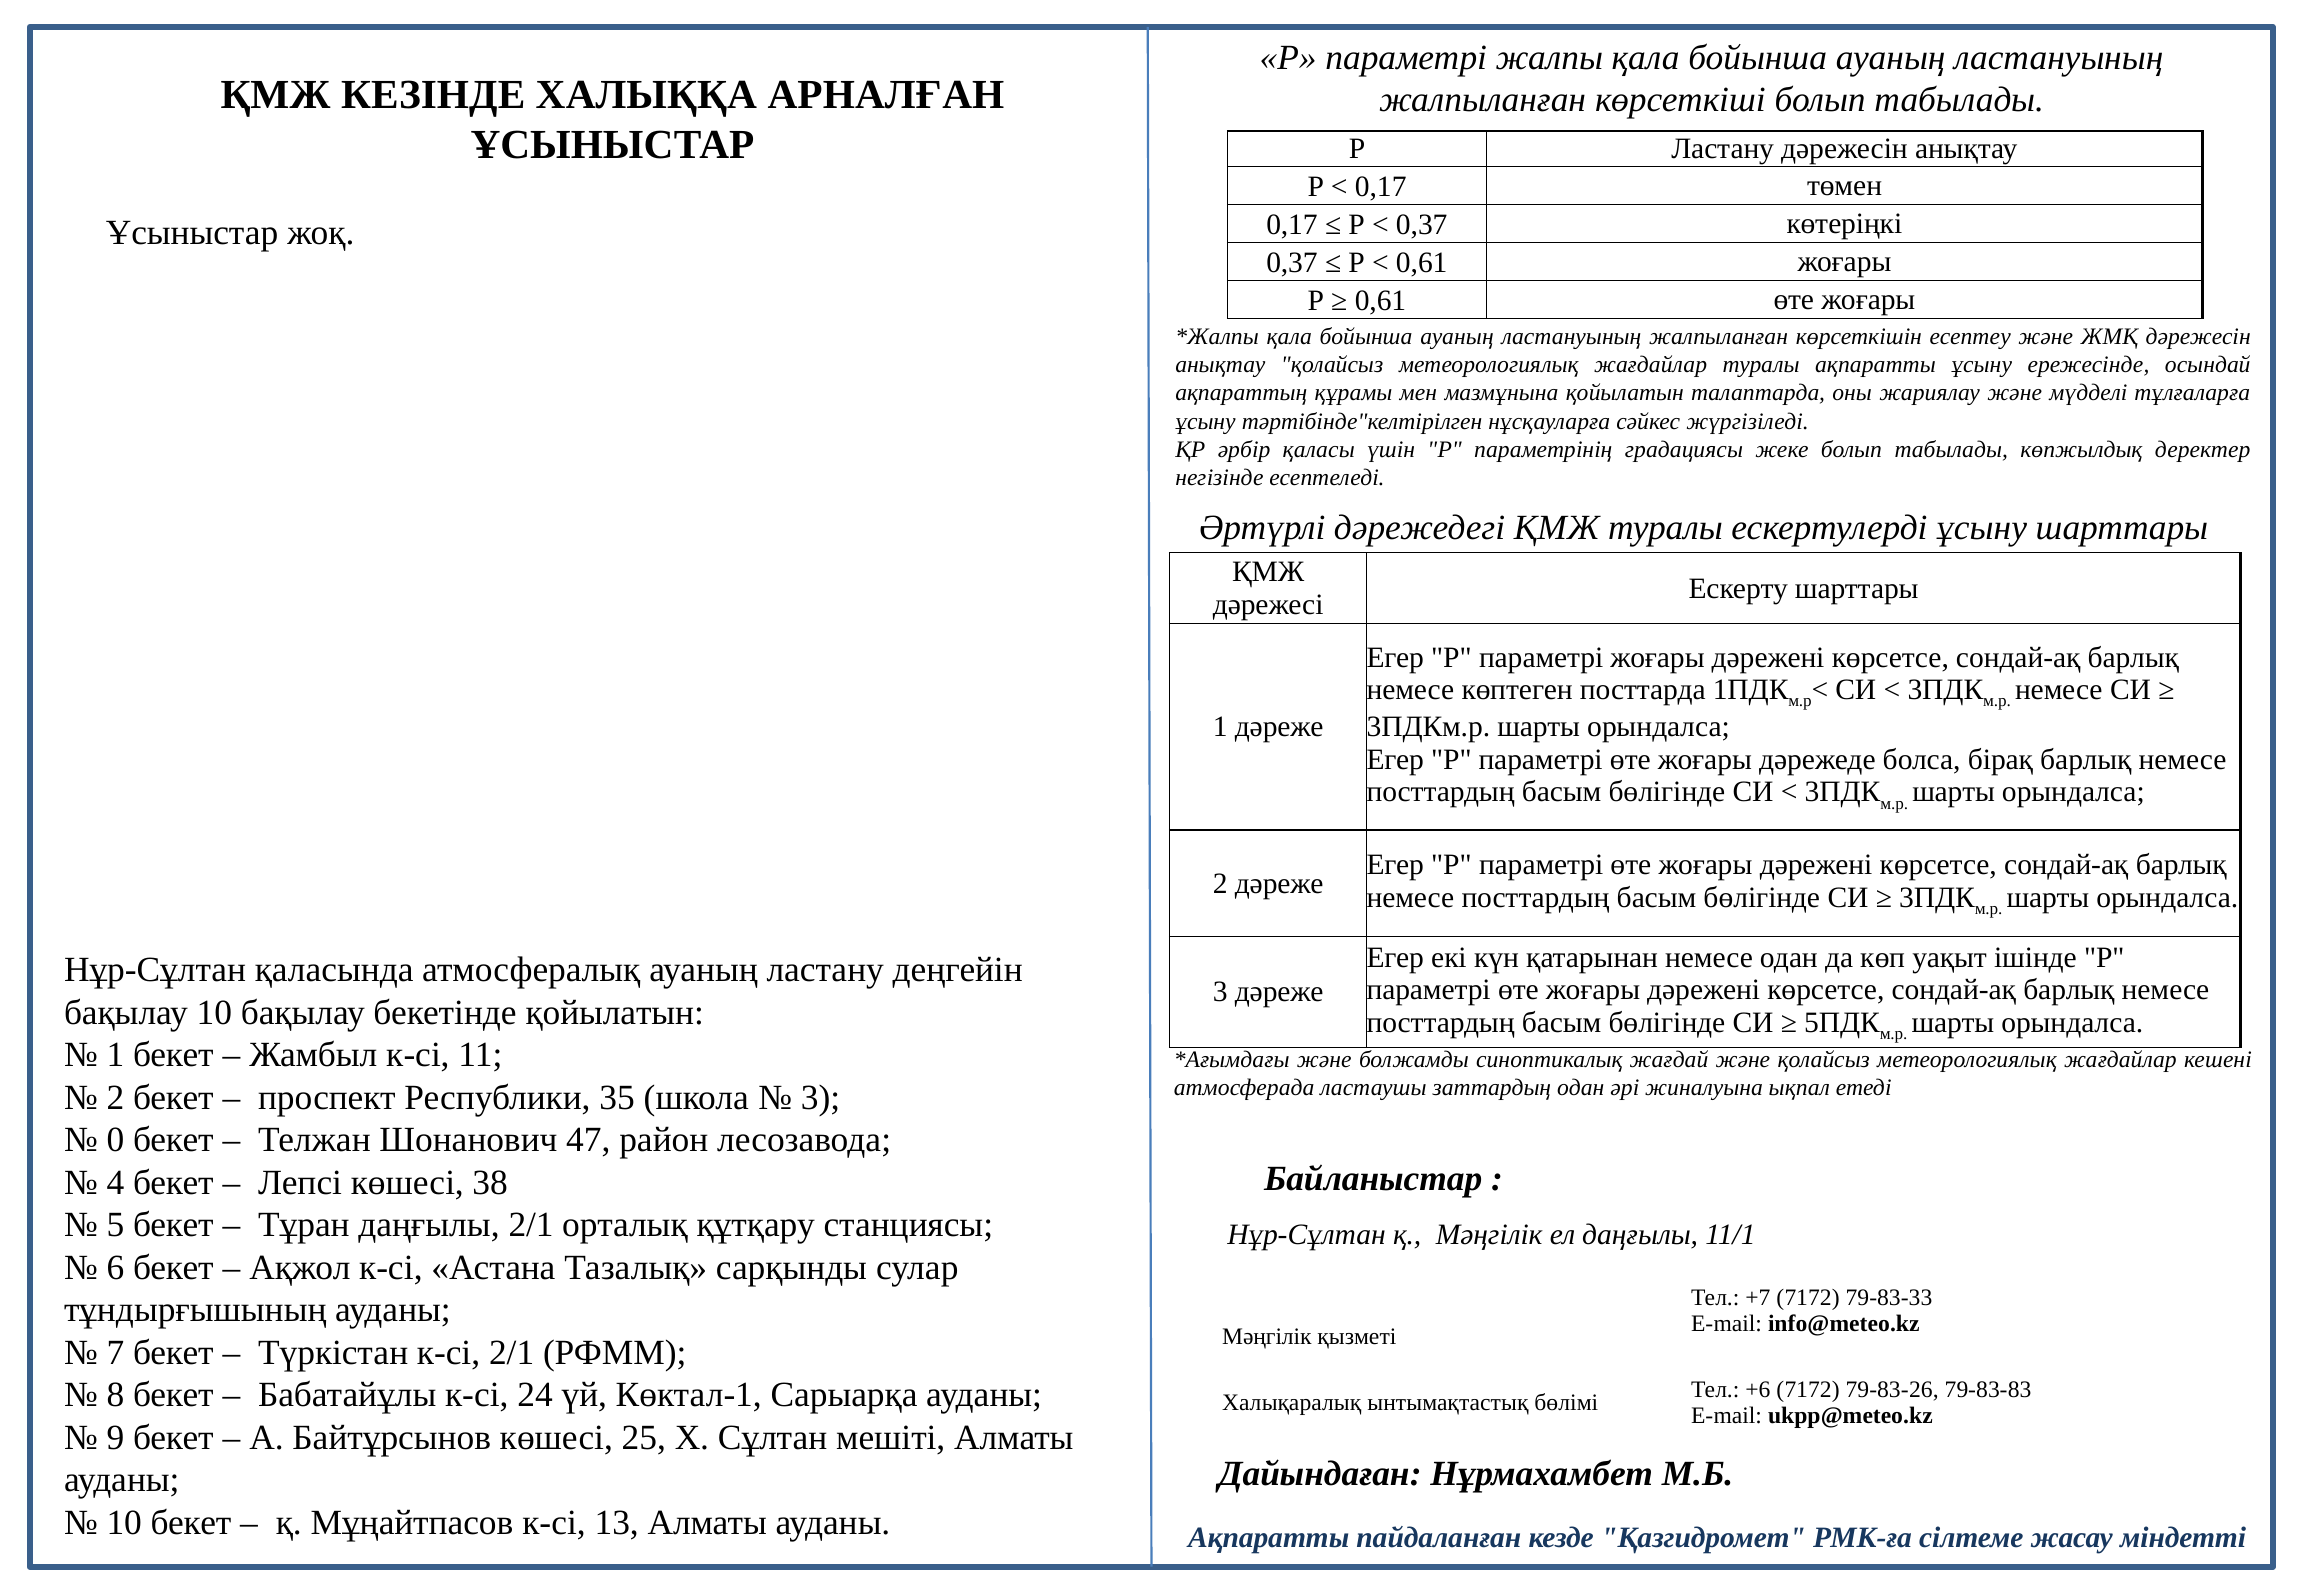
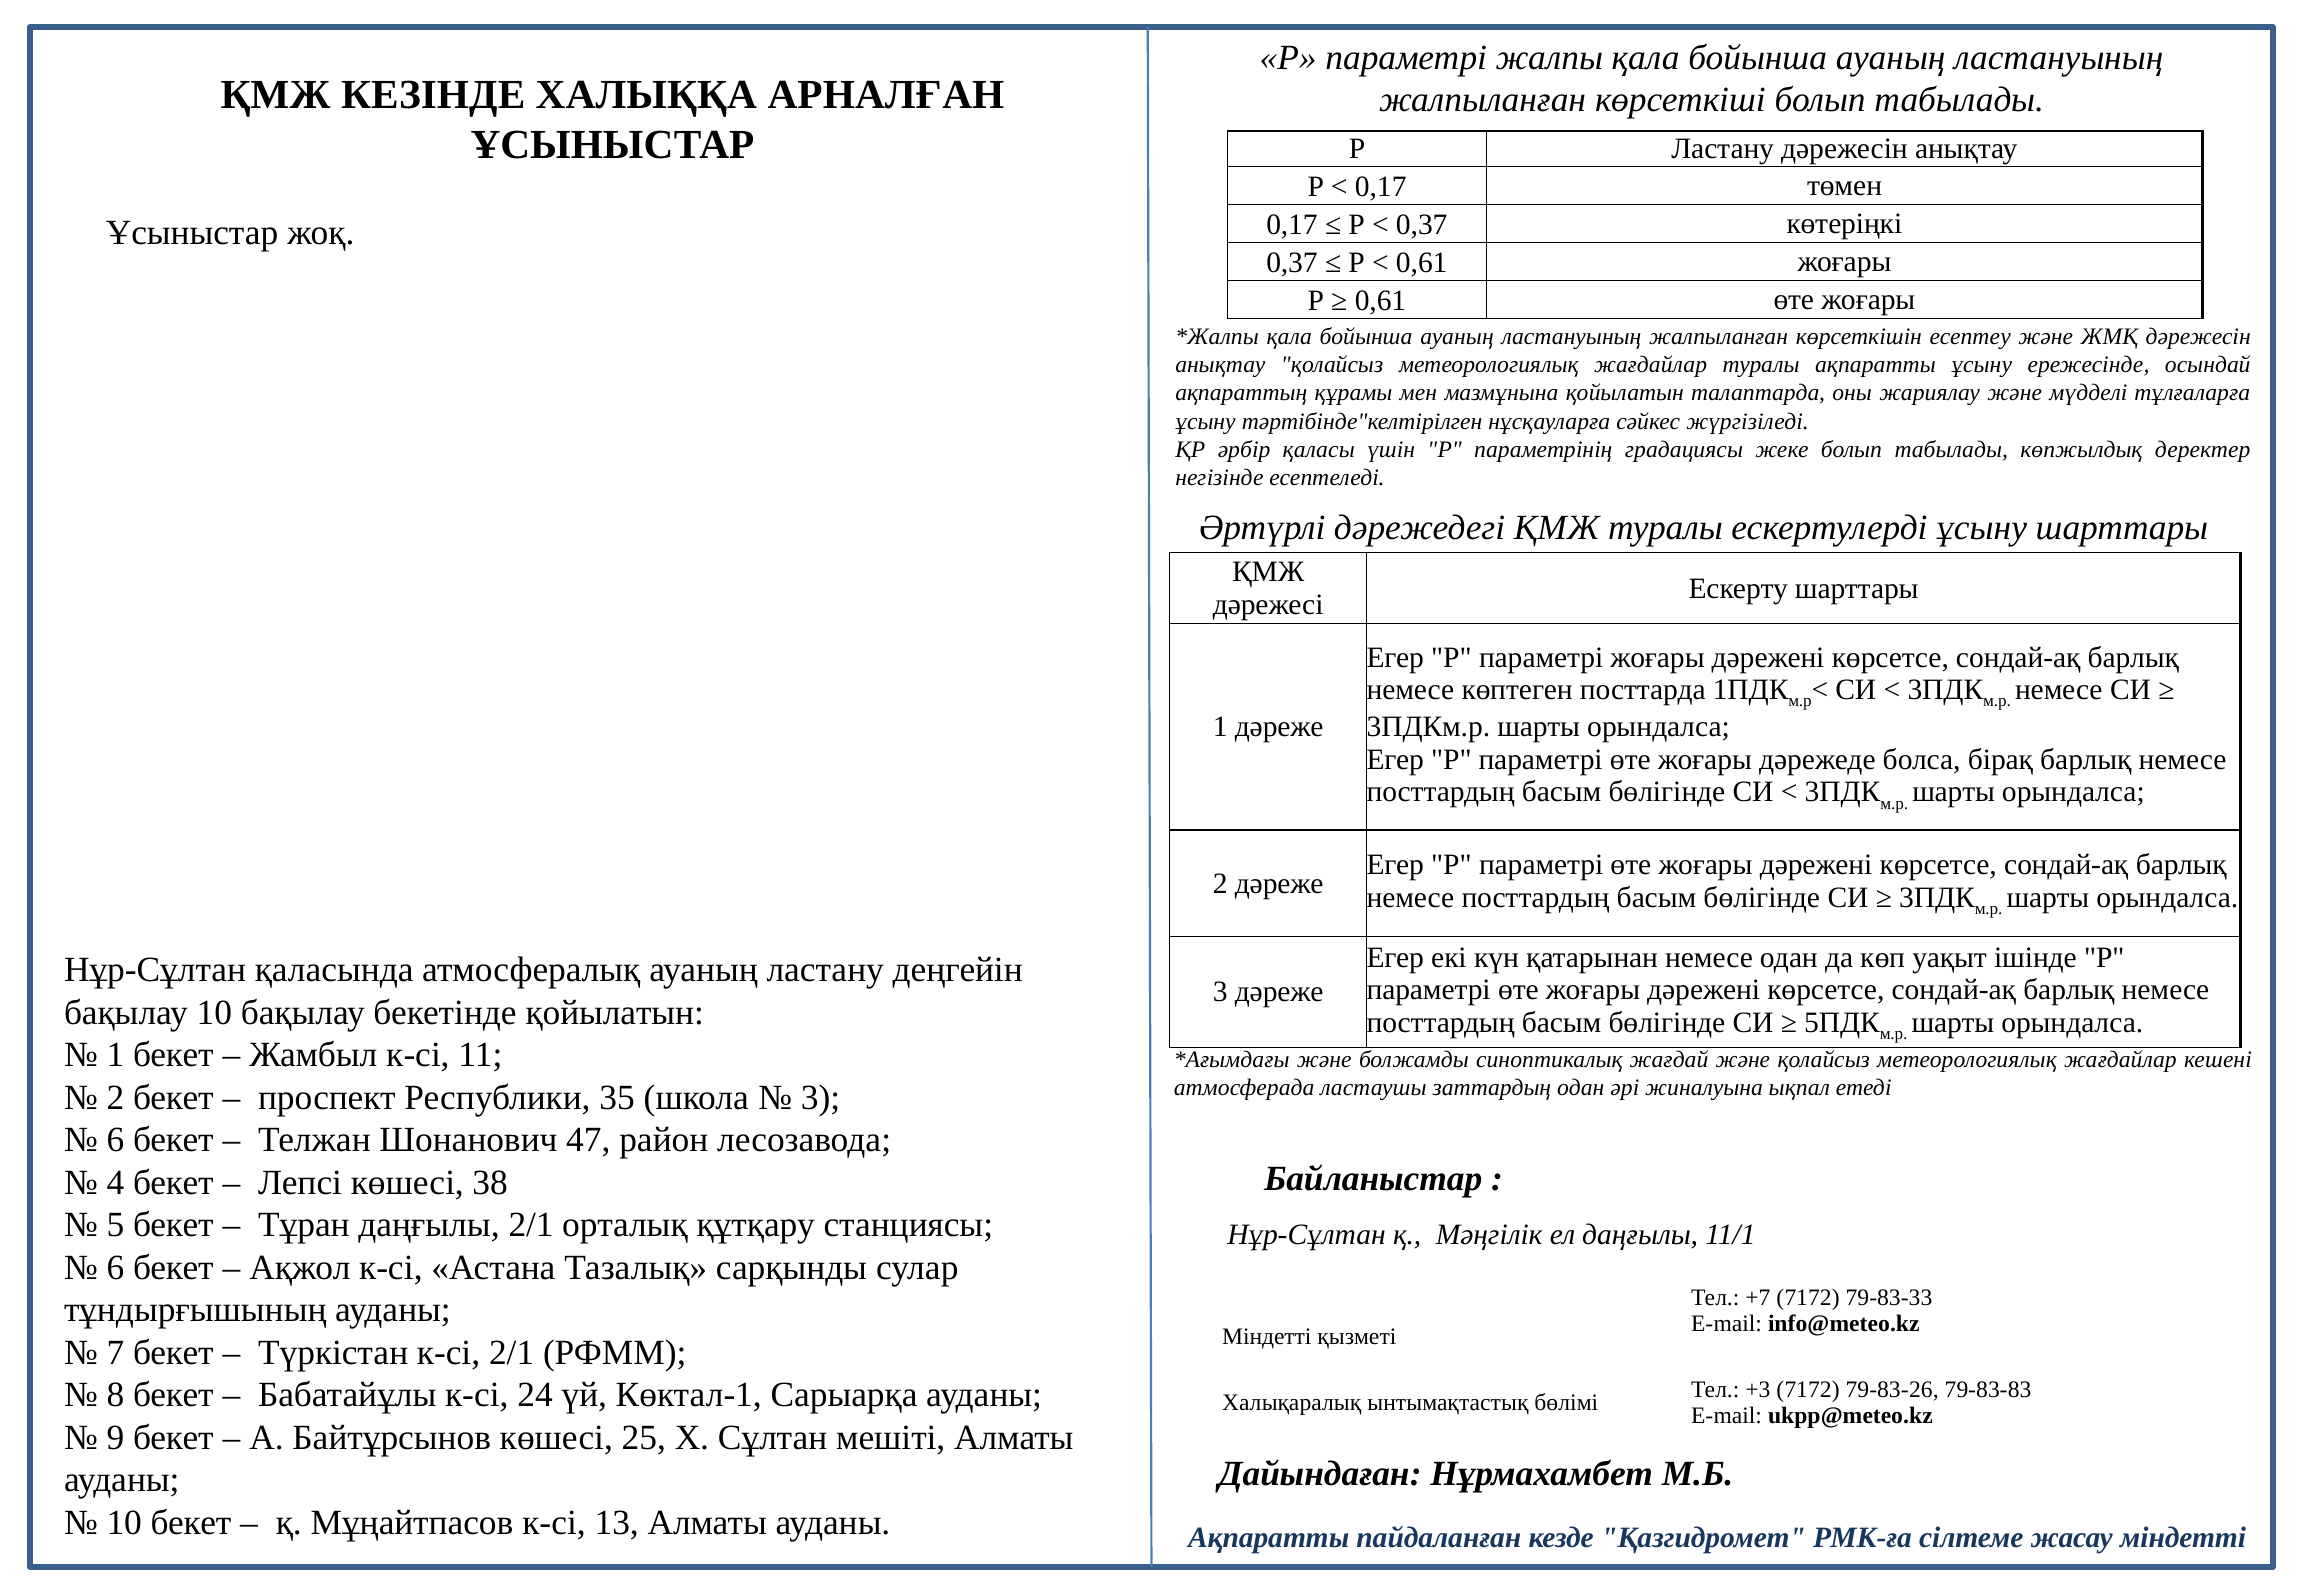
0: 0 -> 6 (115, 1140)
Мәңгілік: Мәңгілік -> Міндетті (1267, 1337)
+6: +6 -> +3 (1758, 1390)
